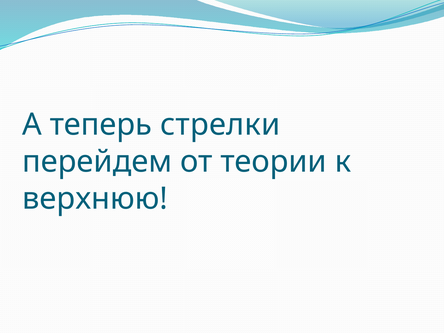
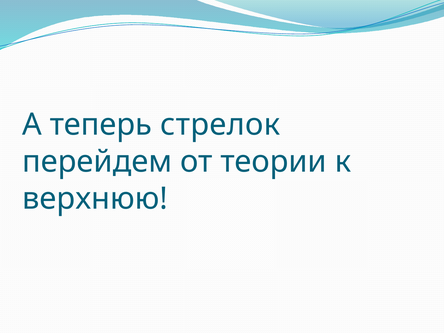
стрелки: стрелки -> стрелок (220, 125)
